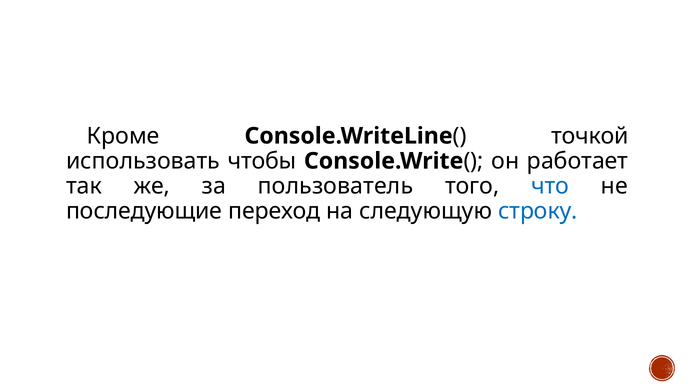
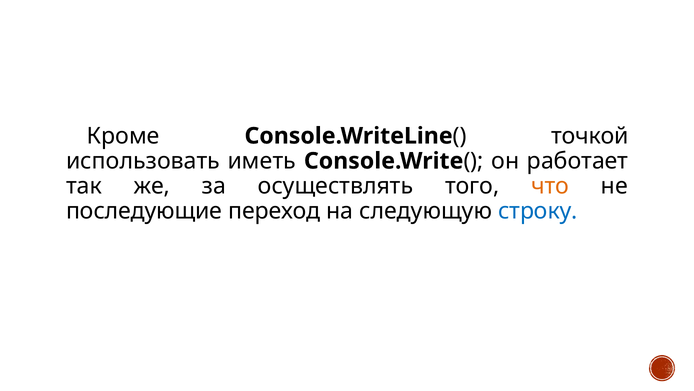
чтобы: чтобы -> иметь (262, 161)
пользователь: пользователь -> осуществлять (336, 186)
что colour: blue -> orange (550, 186)
